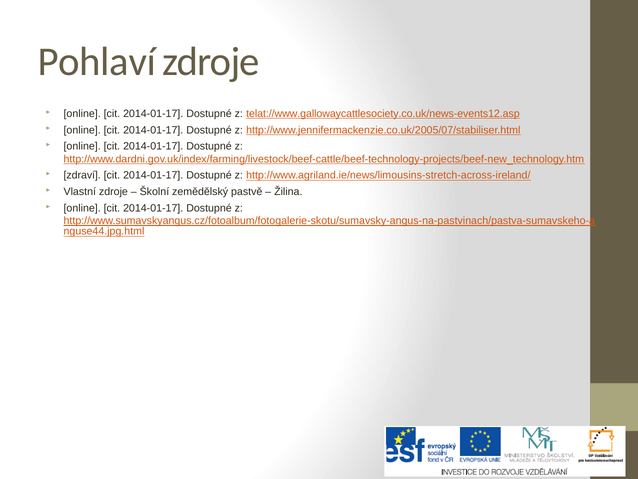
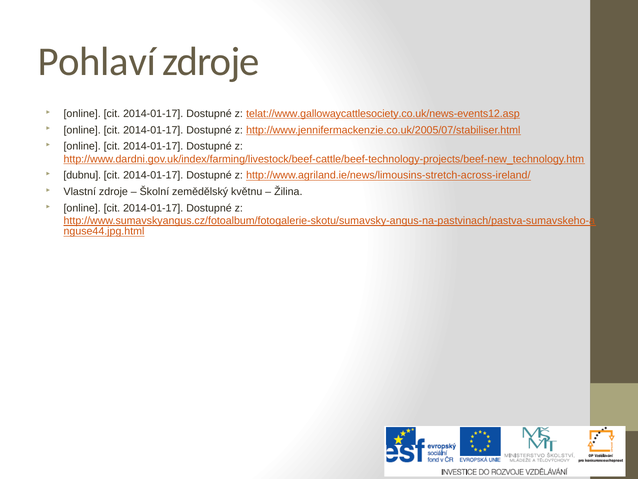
zdraví: zdraví -> dubnu (82, 175)
pastvě: pastvě -> květnu (247, 192)
